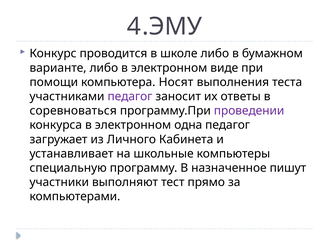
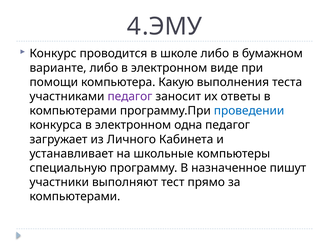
Носят: Носят -> Какую (176, 82)
соревноваться: соревноваться -> компьютерами (73, 111)
проведении colour: purple -> blue (249, 111)
